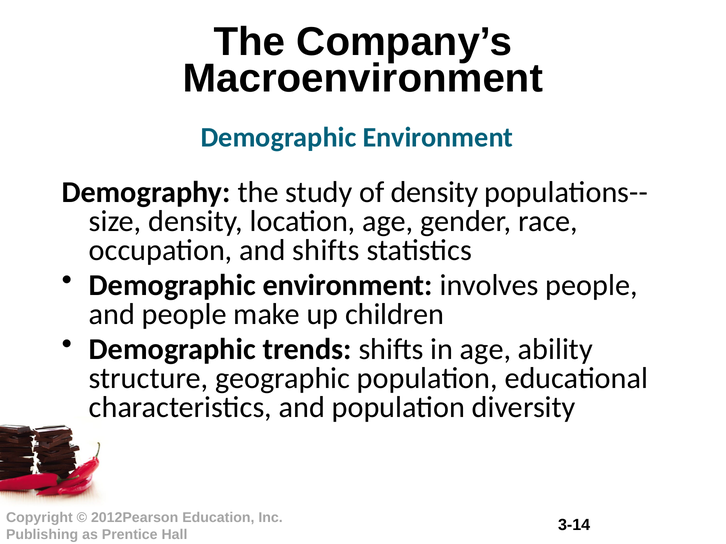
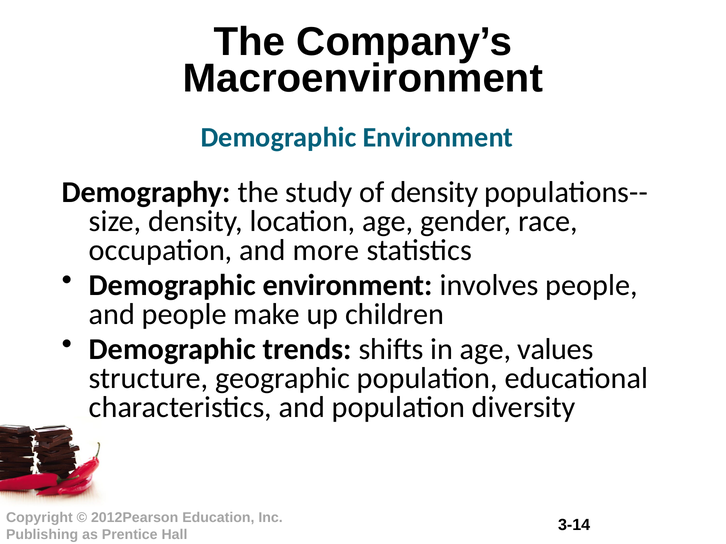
and shifts: shifts -> more (326, 250)
ability: ability -> values (555, 350)
